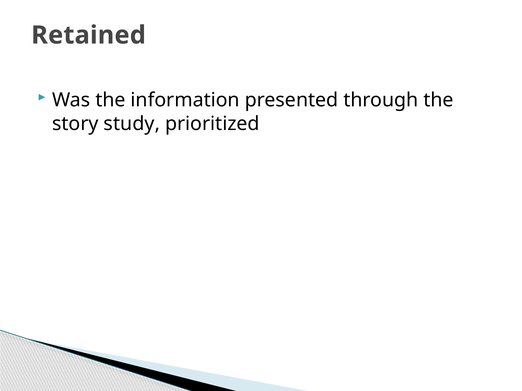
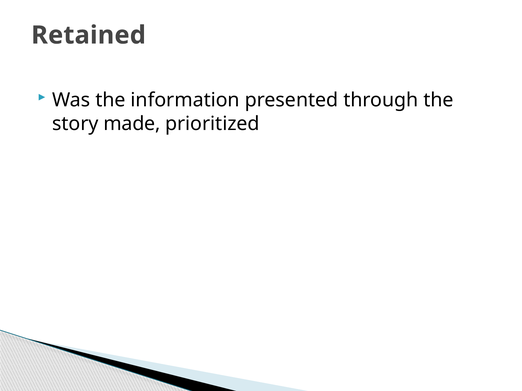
study: study -> made (132, 124)
